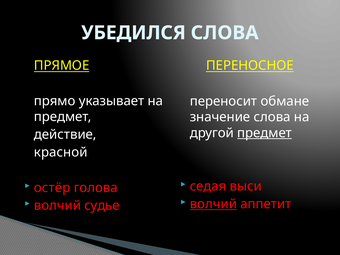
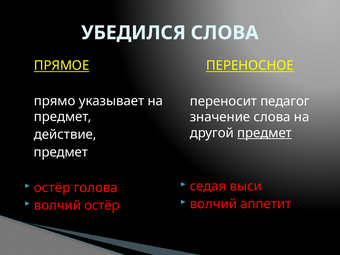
обмане: обмане -> педагог (285, 101)
красной: красной -> предмет (61, 152)
волчий underline: present -> none (213, 204)
волчий судье: судье -> остёр (102, 205)
